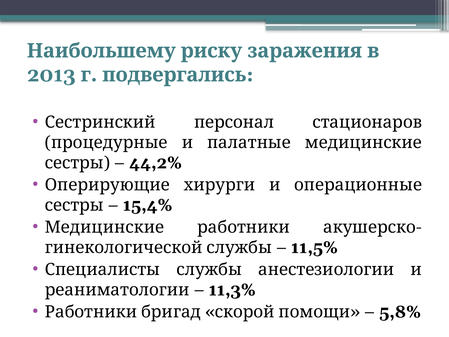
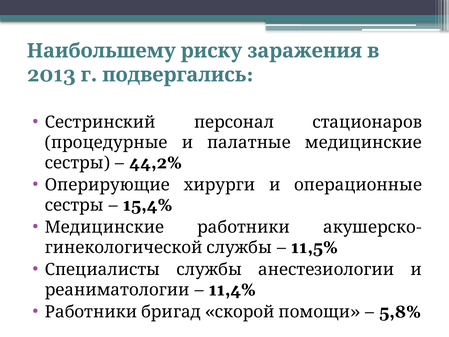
11,3%: 11,3% -> 11,4% (232, 290)
